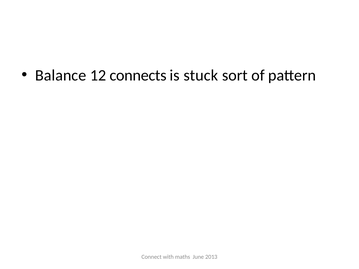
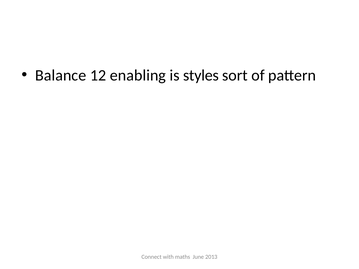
connects: connects -> enabling (138, 75)
stuck: stuck -> styles (201, 75)
